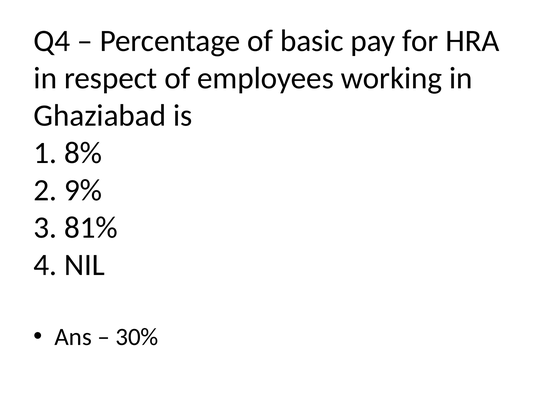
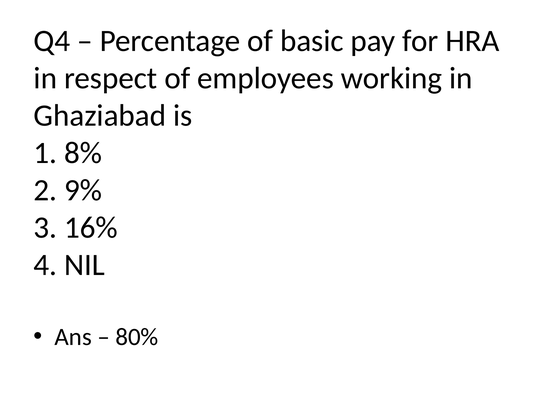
81%: 81% -> 16% (91, 228)
30%: 30% -> 80% (137, 337)
